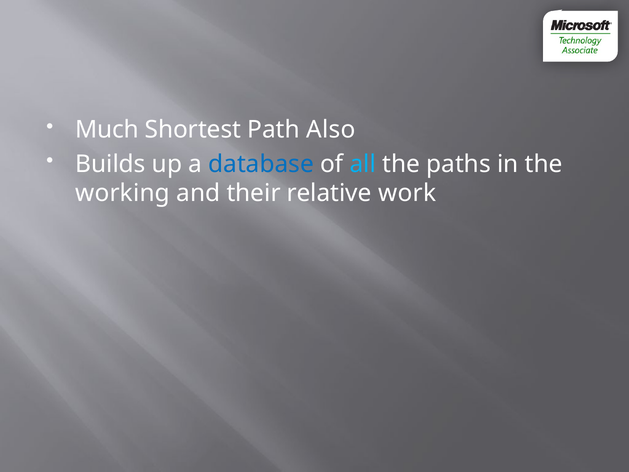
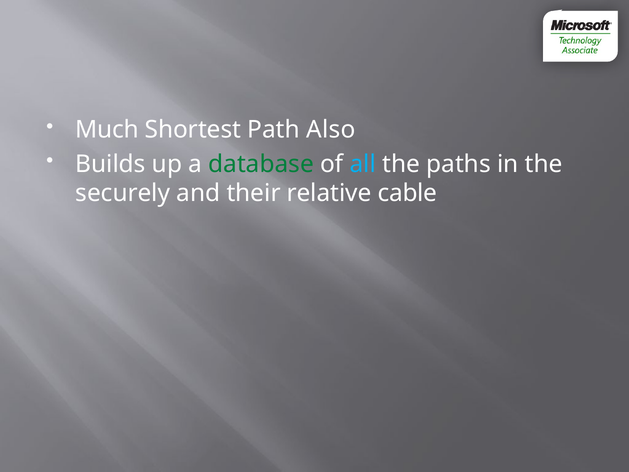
database colour: blue -> green (261, 164)
working: working -> securely (123, 193)
work: work -> cable (407, 193)
